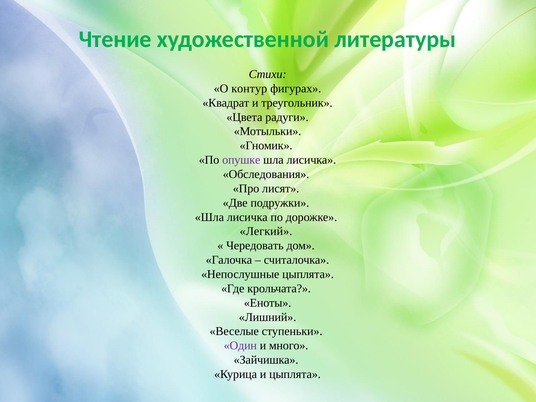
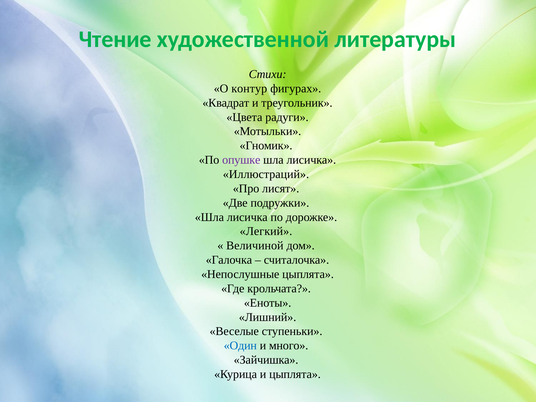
Обследования: Обследования -> Иллюстраций (266, 174)
Чередовать: Чередовать -> Величиной (255, 246)
Один colour: purple -> blue (240, 346)
